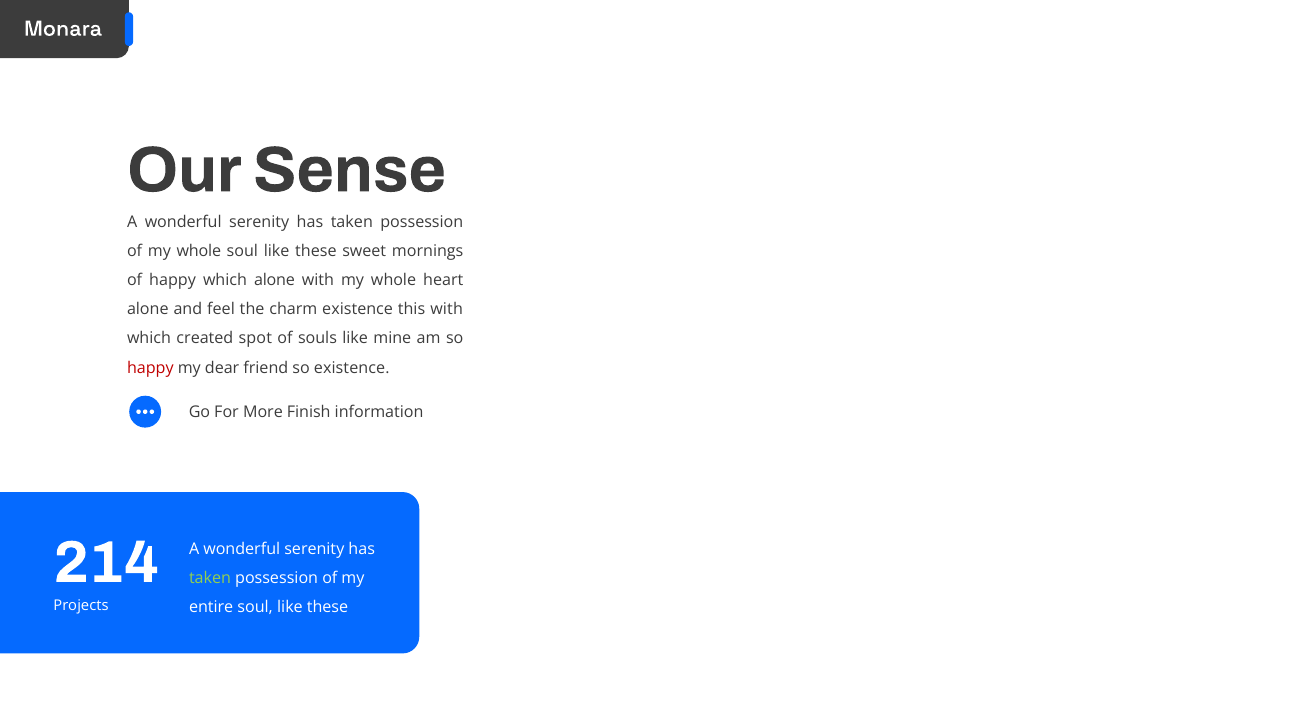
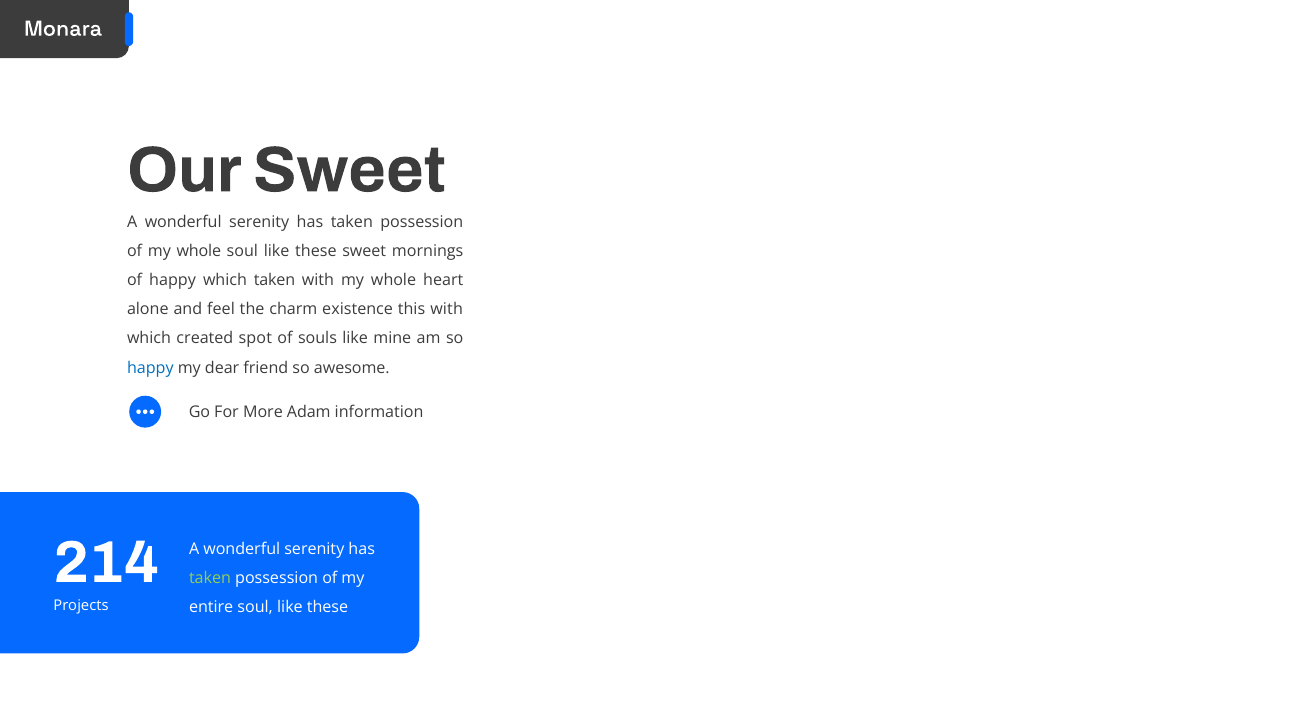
Our Sense: Sense -> Sweet (349, 170)
which alone: alone -> taken (275, 280)
happy colour: red -> blue (150, 368)
so existence: existence -> awesome (352, 368)
Finish: Finish -> Adam (309, 412)
